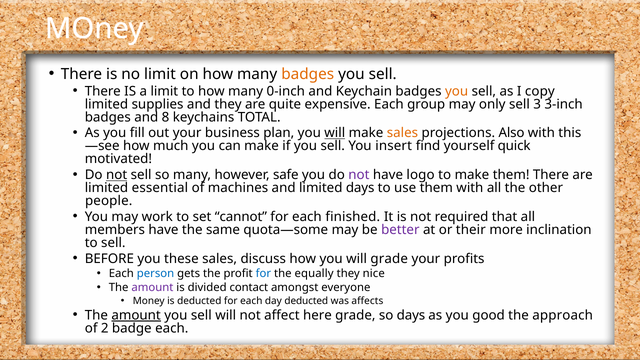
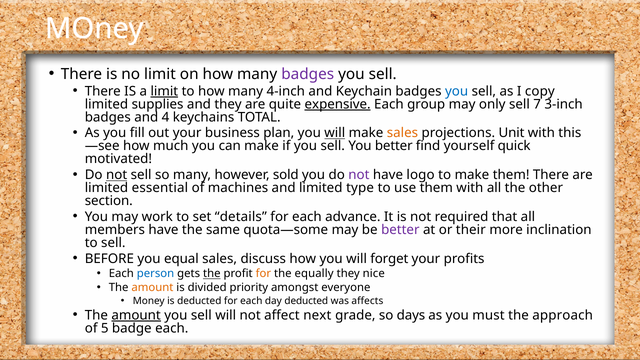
badges colour: orange -> purple (308, 74)
limit underline: none -> present (164, 91)
0-inch: 0-inch -> 4-inch (286, 91)
you colour: orange -> blue (457, 91)
expensive underline: none -> present (338, 104)
3: 3 -> 7 (537, 104)
8: 8 -> 4 (166, 117)
Also: Also -> Unit (512, 133)
You insert: insert -> better (394, 146)
safe: safe -> sold (286, 175)
limited days: days -> type (360, 188)
people: people -> section (109, 201)
cannot: cannot -> details (241, 217)
finished: finished -> advance (353, 217)
these: these -> equal (181, 259)
will grade: grade -> forget (389, 259)
the underline: none -> present (212, 274)
for colour: blue -> orange (263, 274)
amount colour: purple -> orange (152, 288)
contact: contact -> priority (249, 288)
here: here -> next (317, 315)
good: good -> must (488, 315)
2: 2 -> 5 (105, 328)
